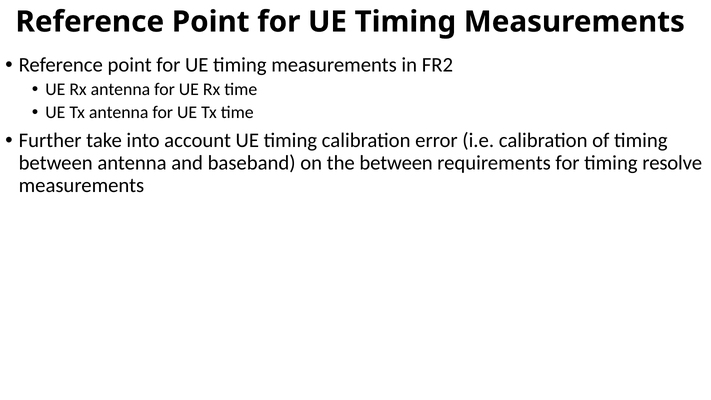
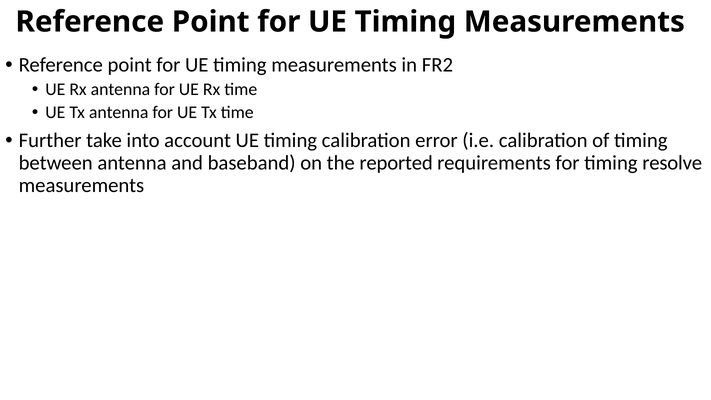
the between: between -> reported (396, 163)
